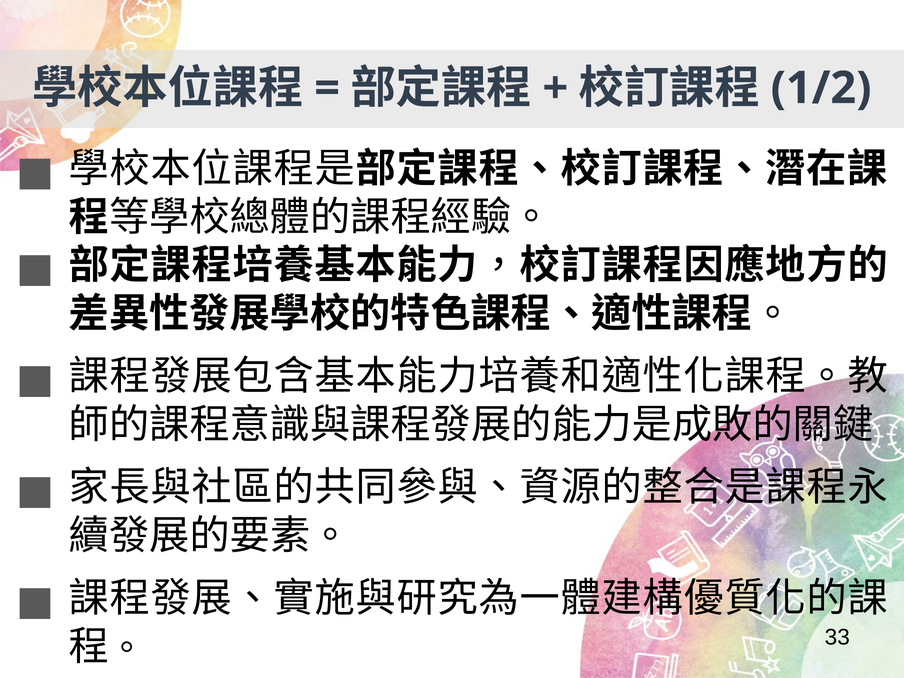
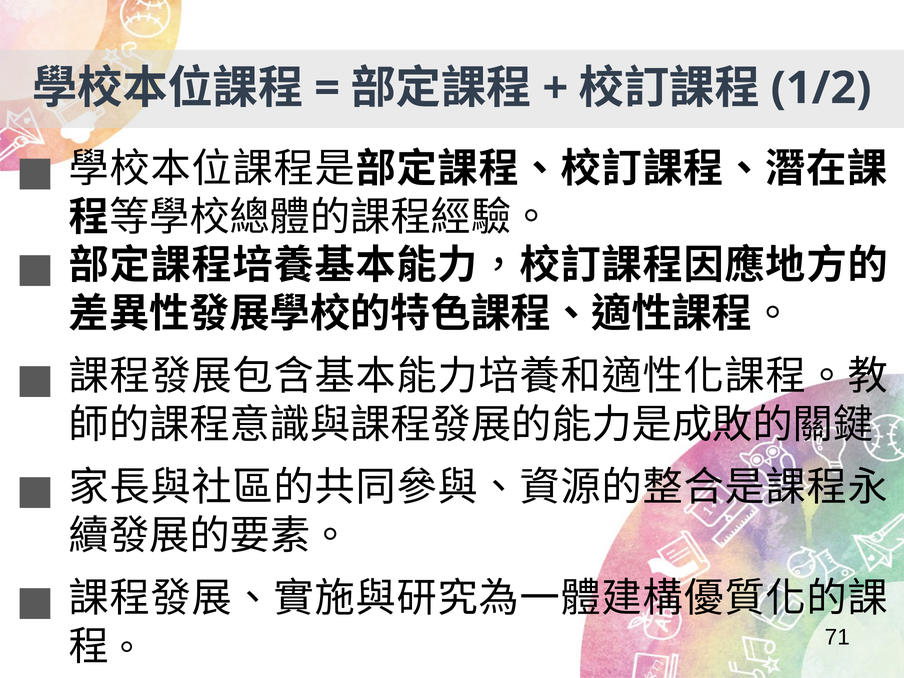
33: 33 -> 71 (837, 637)
